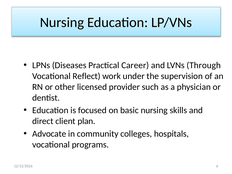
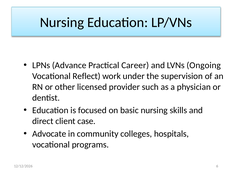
Diseases: Diseases -> Advance (69, 65)
Through: Through -> Ongoing (204, 65)
plan: plan -> case (86, 121)
